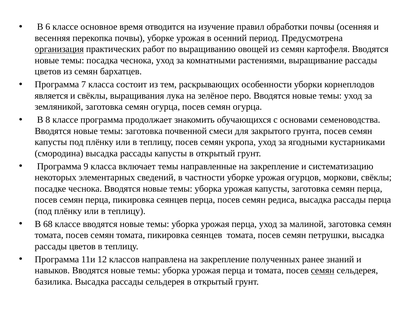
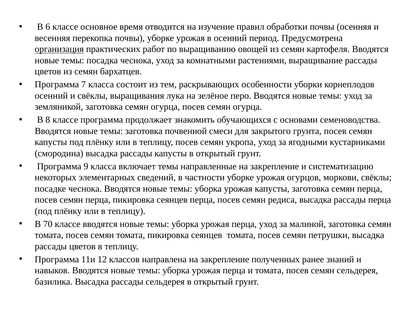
является: является -> осенний (51, 96)
68: 68 -> 70 (48, 224)
семян underline: present -> none (323, 271)
